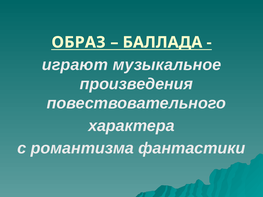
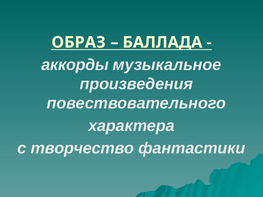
играют: играют -> аккорды (75, 65)
романтизма: романтизма -> творчество (82, 148)
